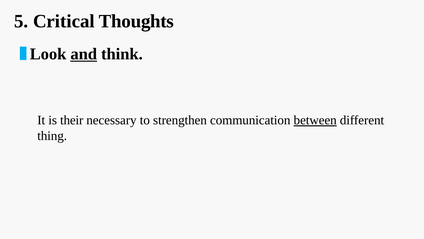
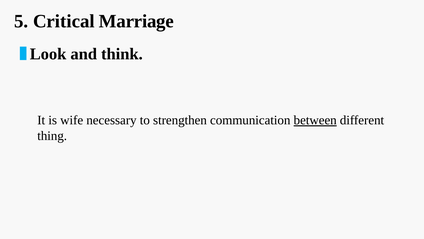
Thoughts: Thoughts -> Marriage (136, 21)
and underline: present -> none (84, 54)
their: their -> wife (72, 120)
